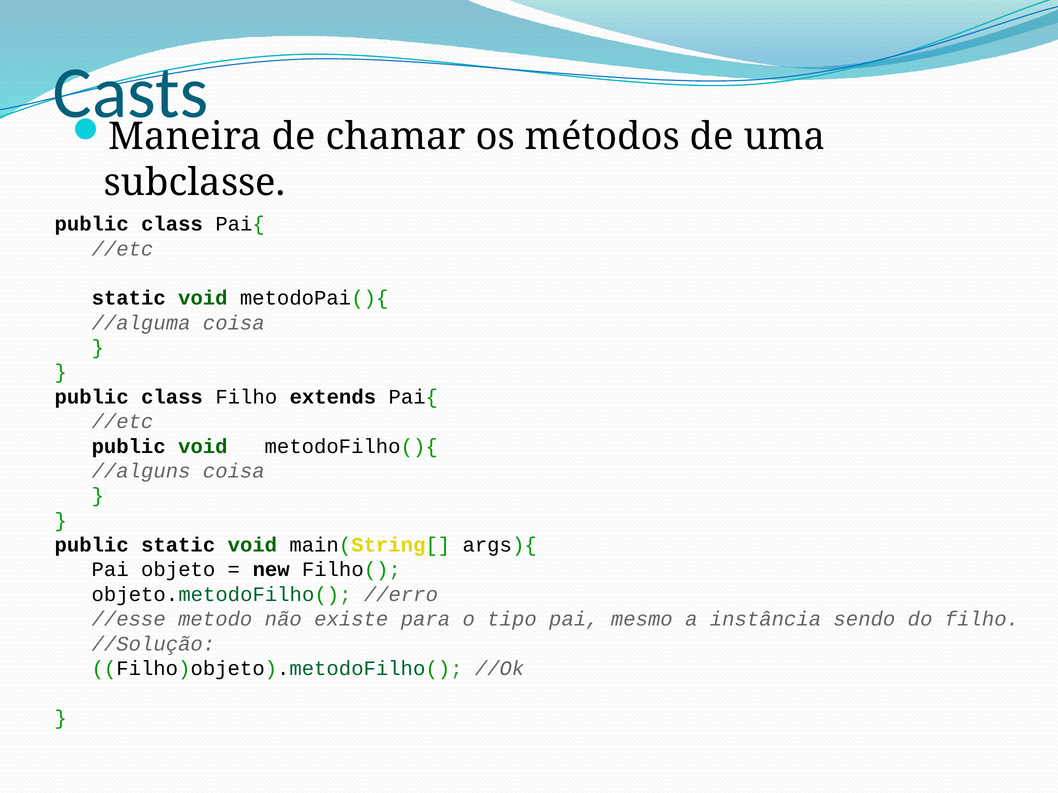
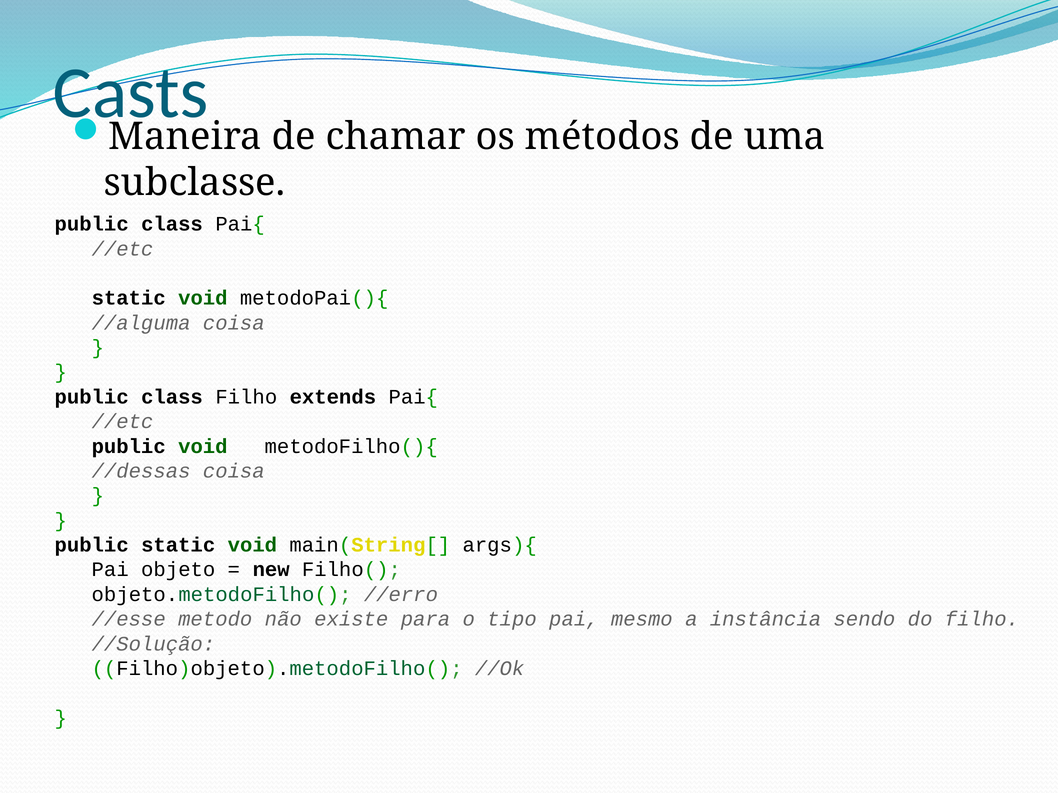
//alguns: //alguns -> //dessas (141, 471)
